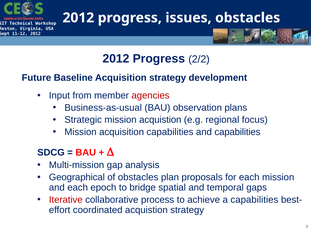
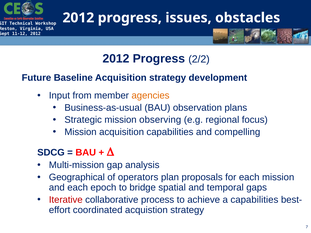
agencies colour: red -> orange (151, 96)
mission acquistion: acquistion -> observing (160, 120)
and capabilities: capabilities -> compelling (237, 132)
of obstacles: obstacles -> operators (138, 177)
